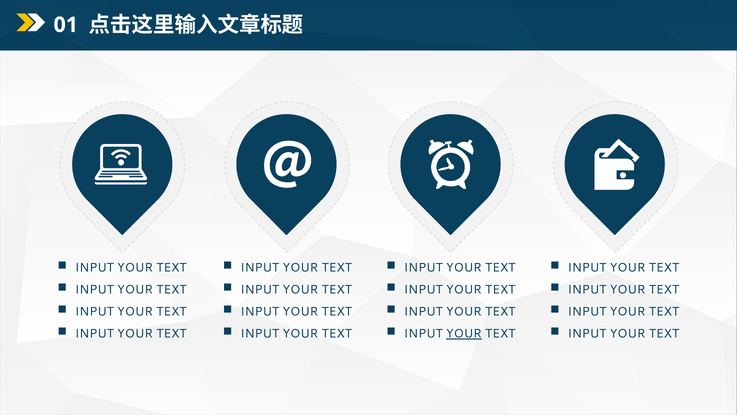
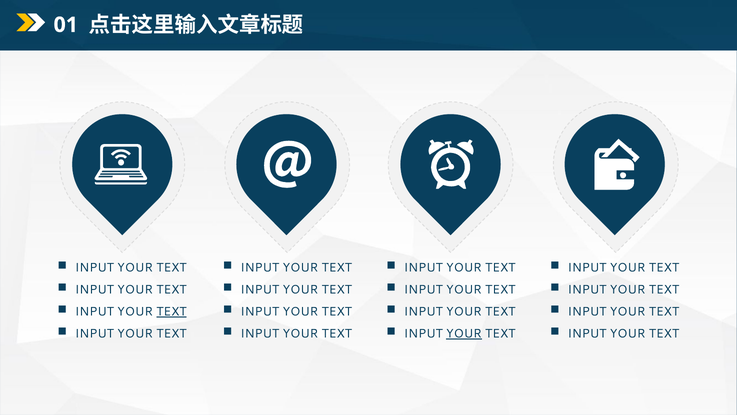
TEXT underline: none -> present (171, 311)
